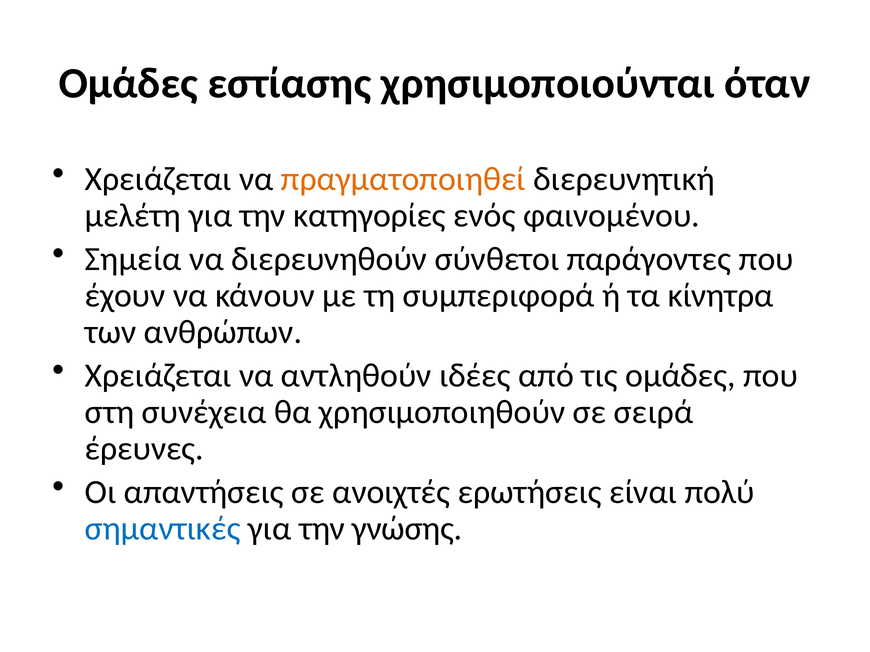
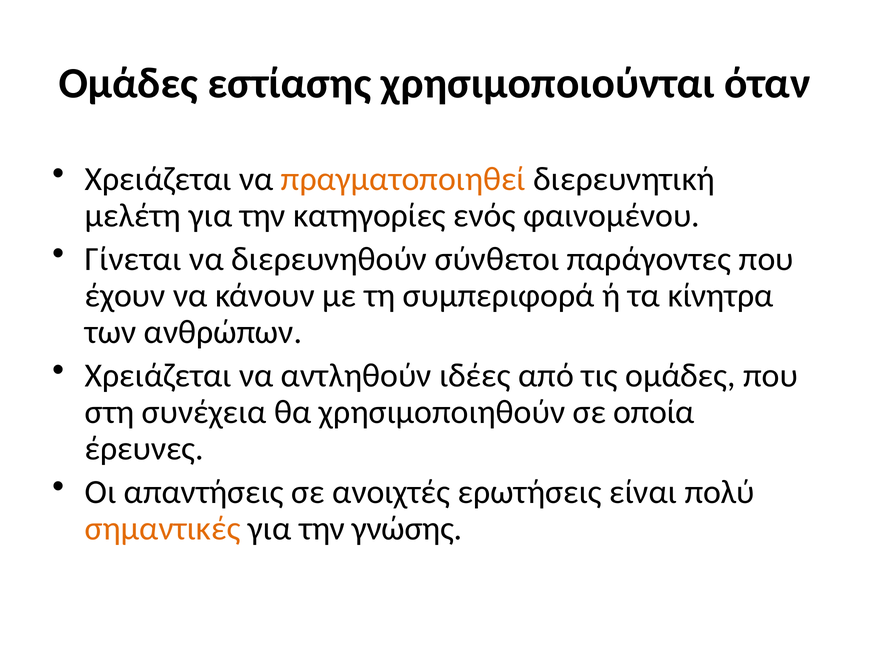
Σημεία: Σημεία -> Γίνεται (133, 259)
σειρά: σειρά -> οποία (654, 412)
σημαντικές colour: blue -> orange (163, 529)
